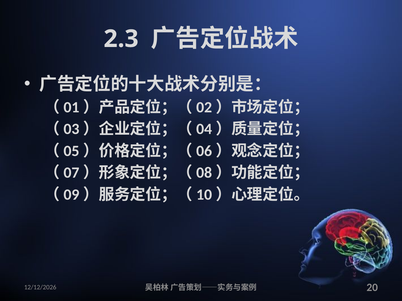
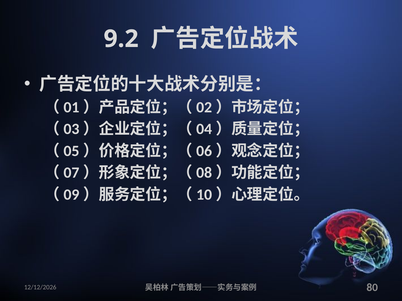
2.3: 2.3 -> 9.2 (121, 39)
20: 20 -> 80 (372, 288)
